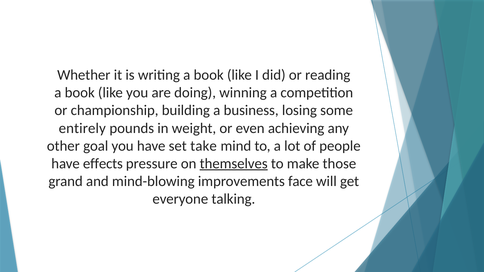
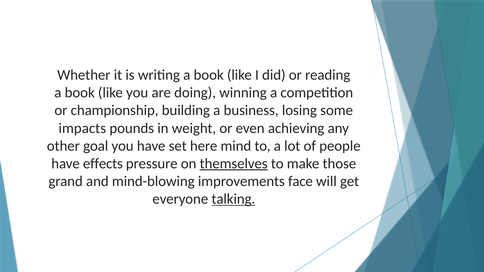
entirely: entirely -> impacts (82, 128)
take: take -> here (204, 146)
talking underline: none -> present (233, 199)
